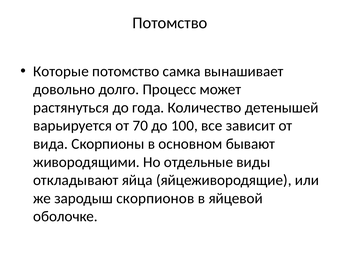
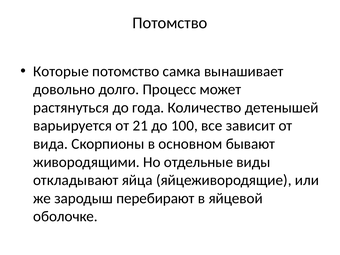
70: 70 -> 21 (140, 126)
скорпионов: скорпионов -> перебирают (155, 198)
